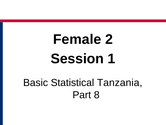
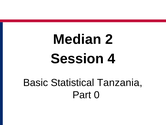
Female: Female -> Median (77, 39)
1: 1 -> 4 (111, 59)
8: 8 -> 0 (97, 95)
